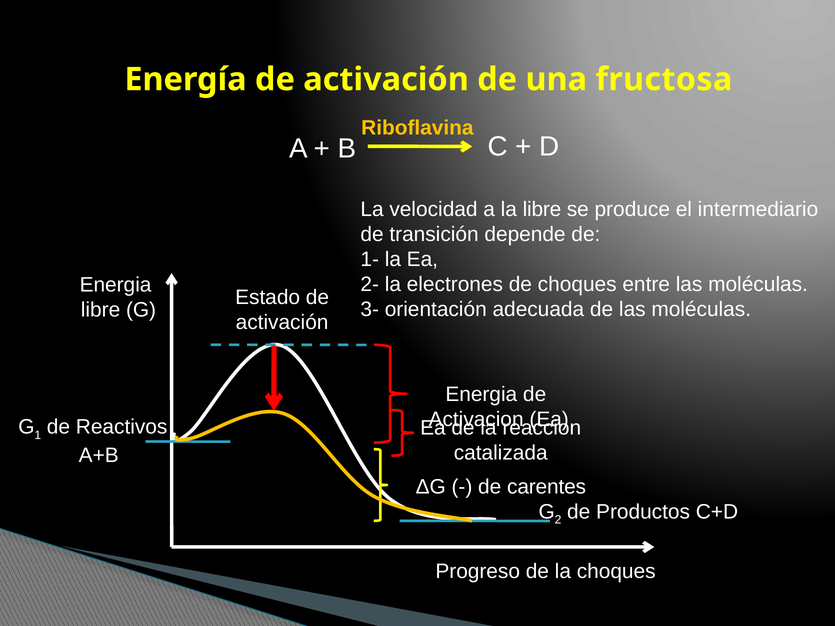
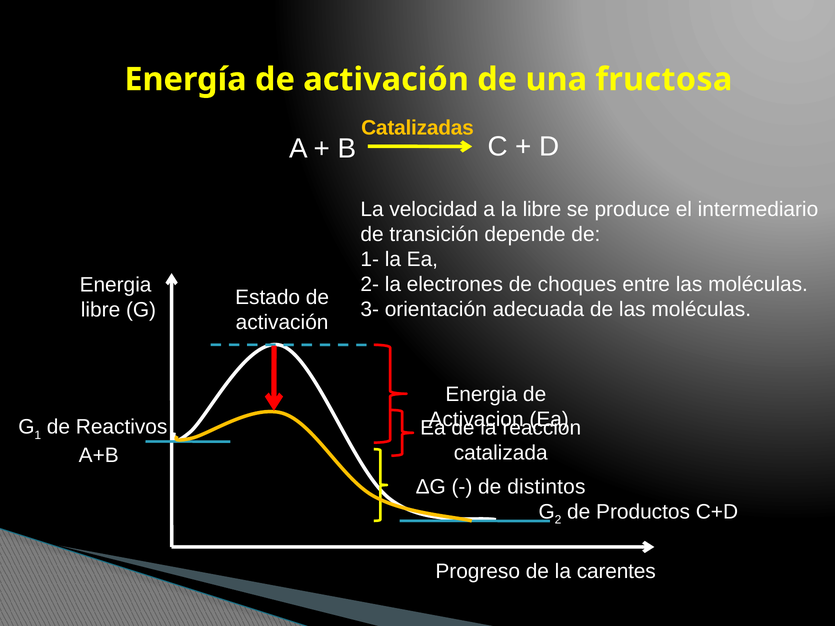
Riboflavina: Riboflavina -> Catalizadas (417, 128)
carentes: carentes -> distintos (546, 487)
la choques: choques -> carentes (616, 571)
